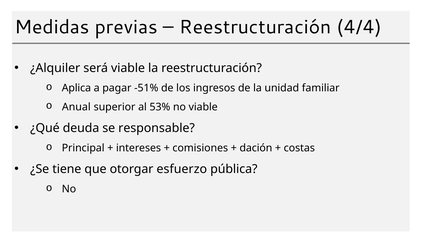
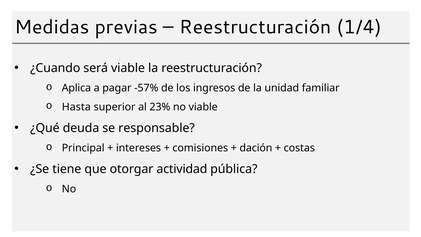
4/4: 4/4 -> 1/4 (359, 27)
¿Alquiler: ¿Alquiler -> ¿Cuando (55, 68)
-51%: -51% -> -57% (146, 88)
Anual: Anual -> Hasta (76, 107)
53%: 53% -> 23% (160, 107)
esfuerzo: esfuerzo -> actividad (182, 169)
